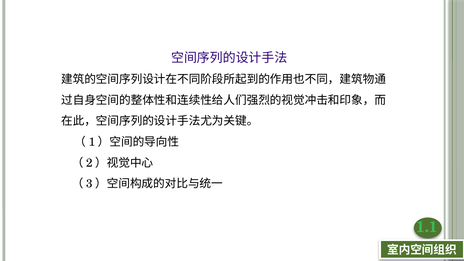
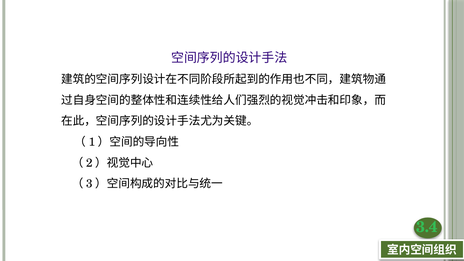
1.1: 1.1 -> 3.4 (427, 227)
